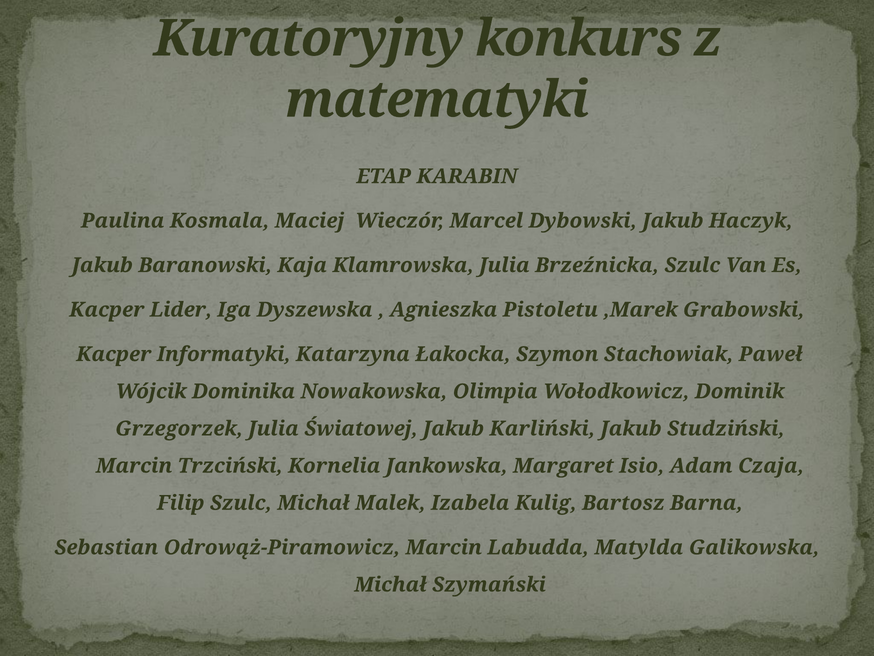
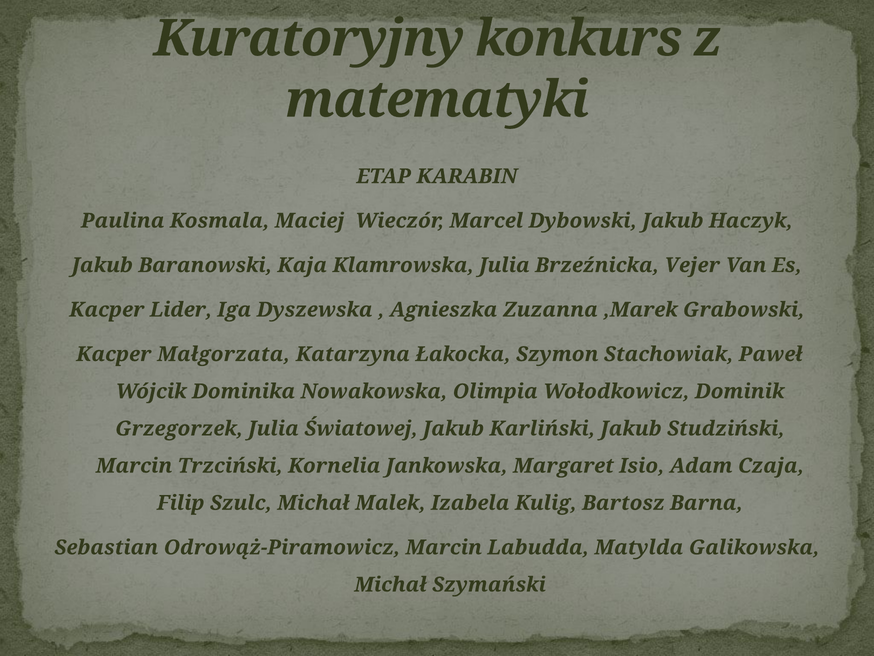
Brzeźnicka Szulc: Szulc -> Vejer (692, 265)
Pistoletu: Pistoletu -> Zuzanna (550, 310)
Informatyki: Informatyki -> Małgorzata (224, 354)
